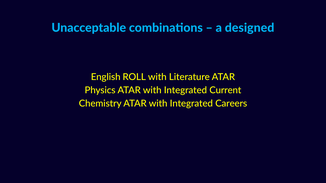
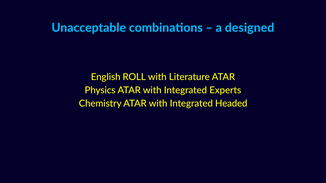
Current: Current -> Experts (225, 90)
Careers: Careers -> Headed (231, 104)
